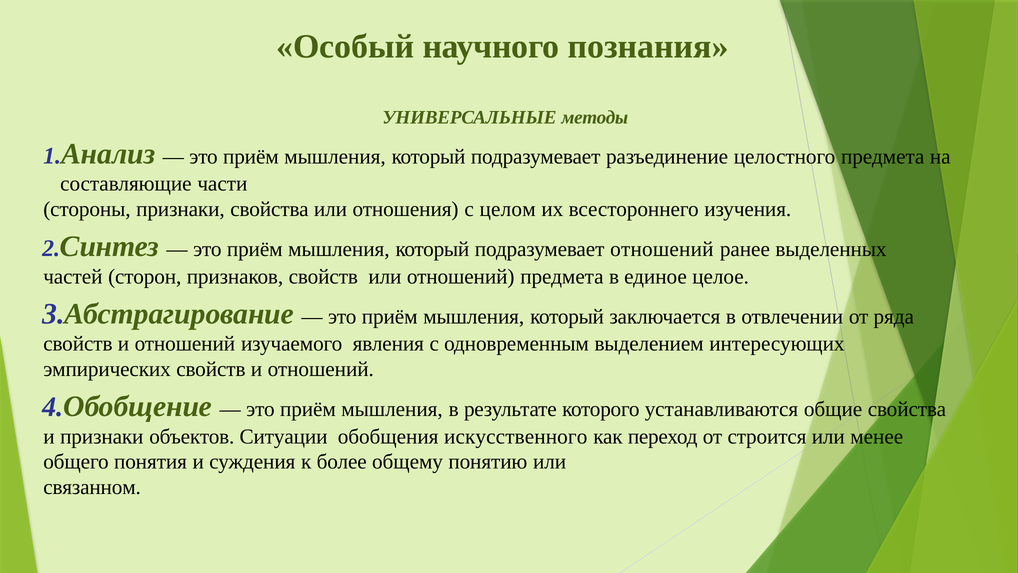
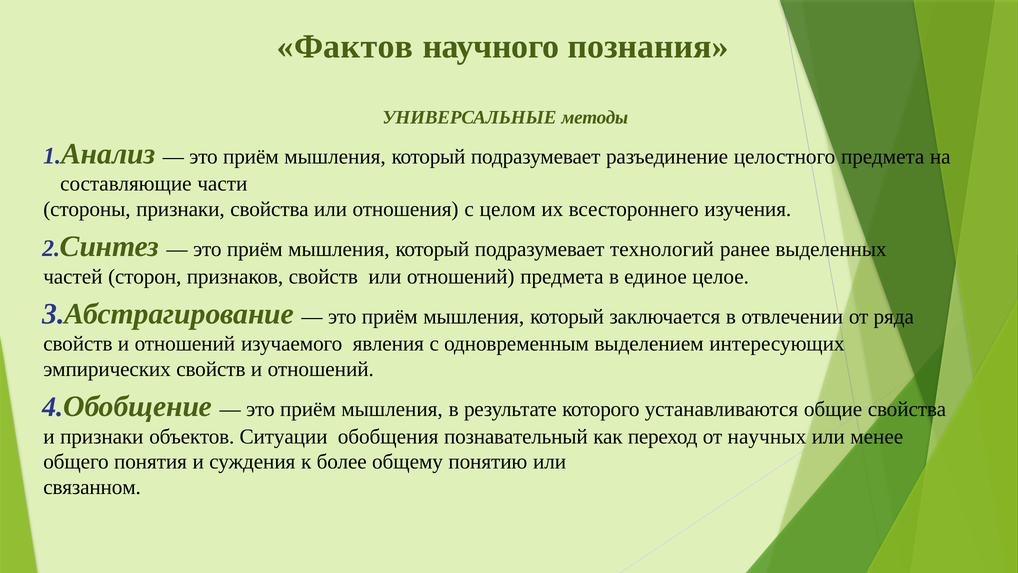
Особый: Особый -> Фактов (345, 46)
подразумевает отношений: отношений -> технологий (662, 249)
искусственного: искусственного -> познавательный (516, 436)
строится: строится -> научных (767, 436)
